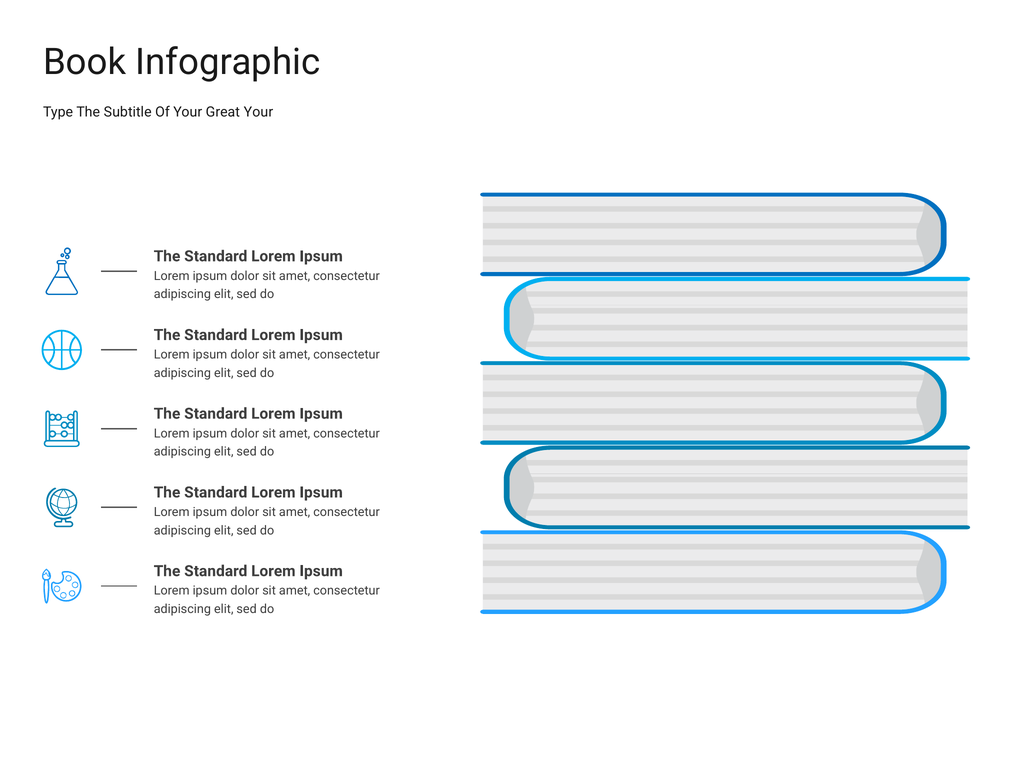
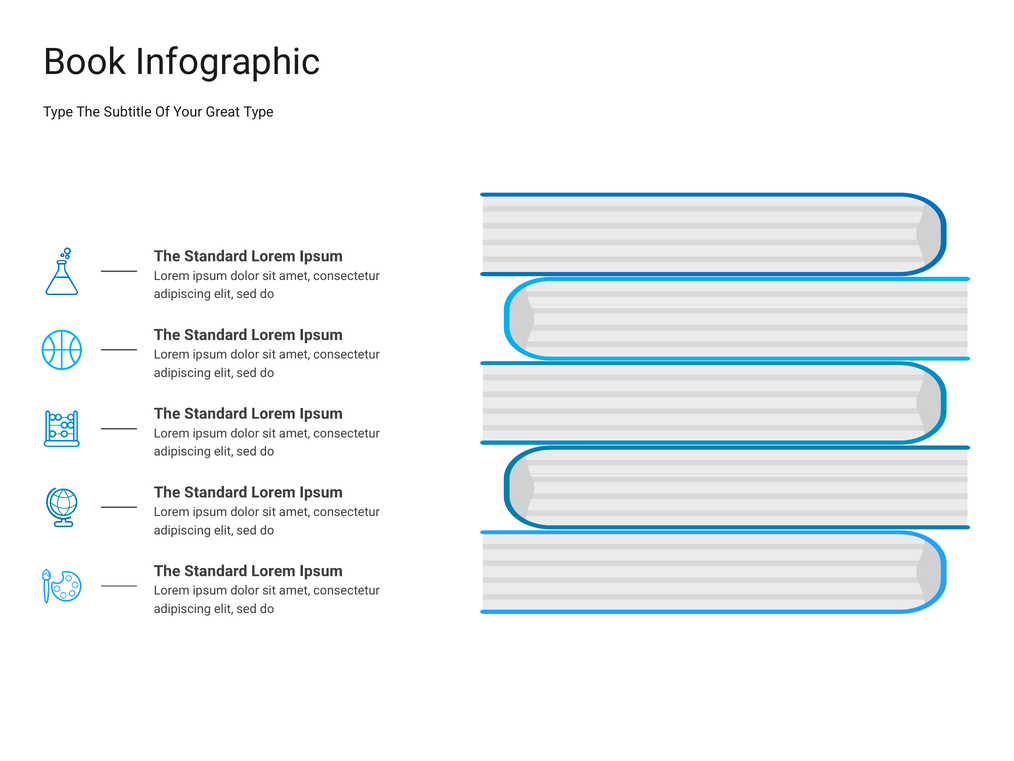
Great Your: Your -> Type (259, 112)
